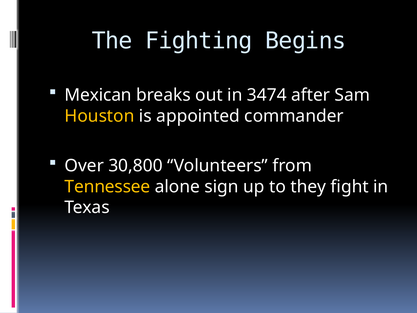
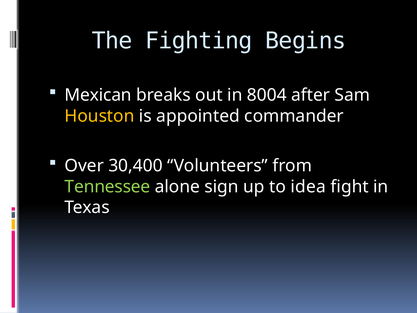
3474: 3474 -> 8004 (267, 95)
30,800: 30,800 -> 30,400 (136, 166)
Tennessee colour: yellow -> light green (107, 187)
they: they -> idea (308, 187)
